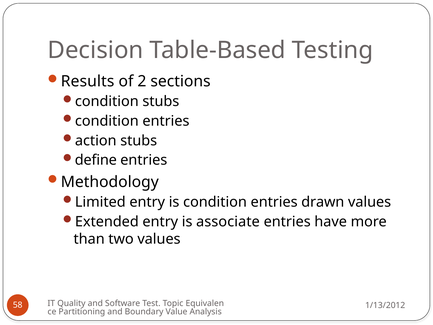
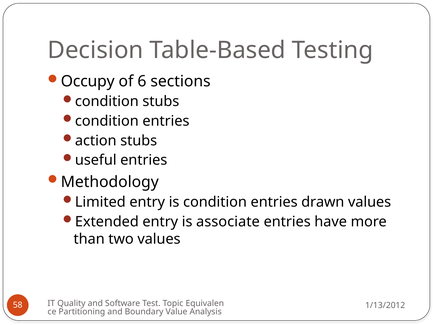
Results: Results -> Occupy (88, 81)
2: 2 -> 6 (142, 81)
define: define -> useful (96, 160)
